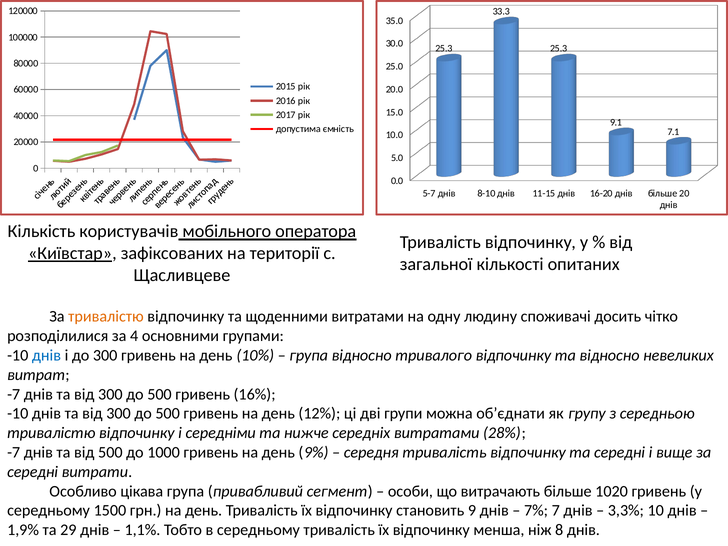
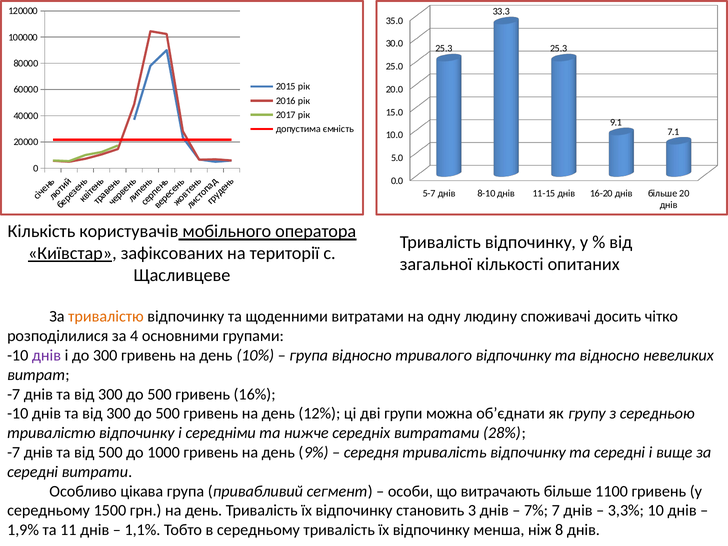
днів colour: blue -> purple (47, 355)
1020: 1020 -> 1100 (612, 491)
9: 9 -> 3 (472, 511)
29: 29 -> 11 (68, 530)
